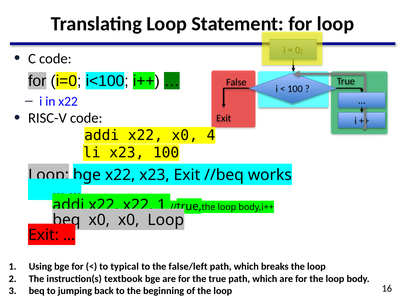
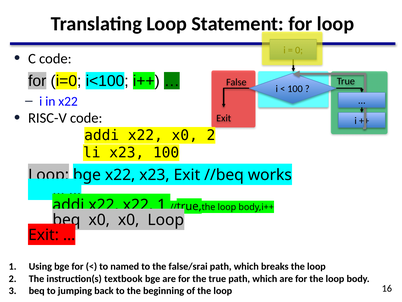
x0 4: 4 -> 2 (211, 135)
typical: typical -> named (125, 266)
false/left: false/left -> false/srai (188, 266)
